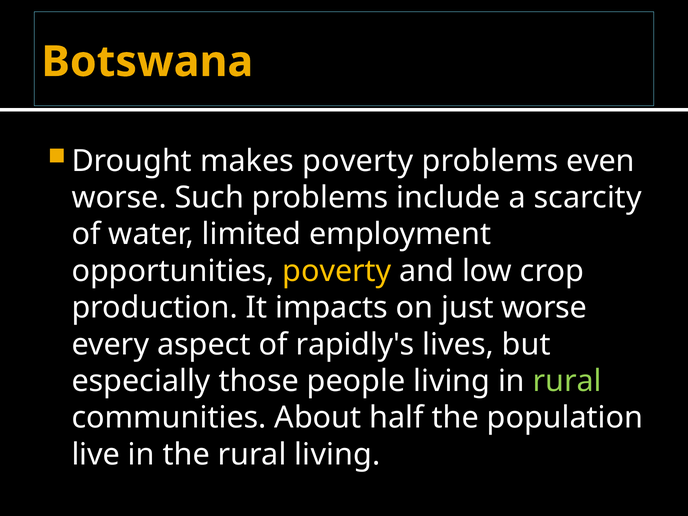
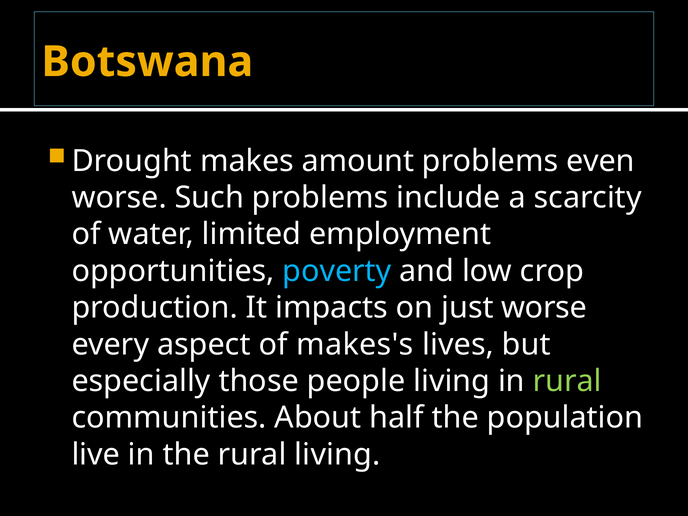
makes poverty: poverty -> amount (358, 161)
poverty colour: yellow -> light blue (337, 271)
rapidly's: rapidly's -> makes's (355, 344)
